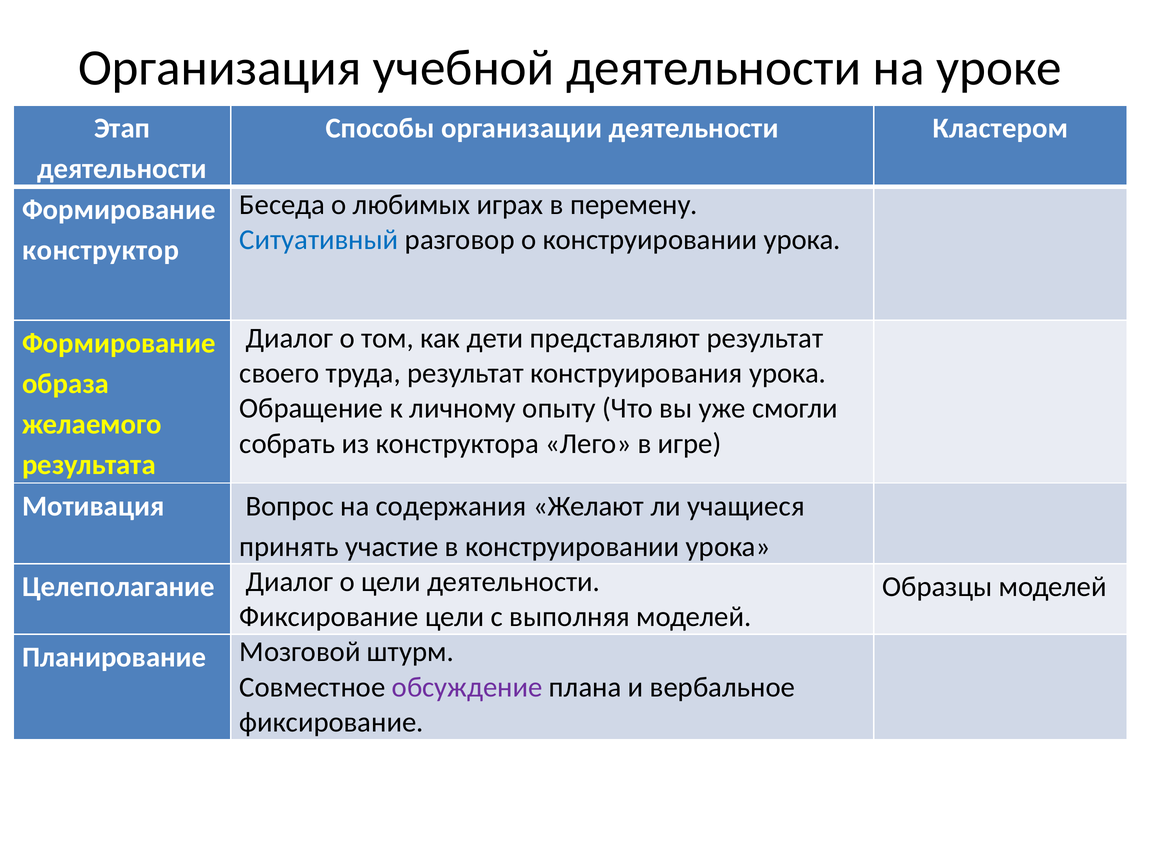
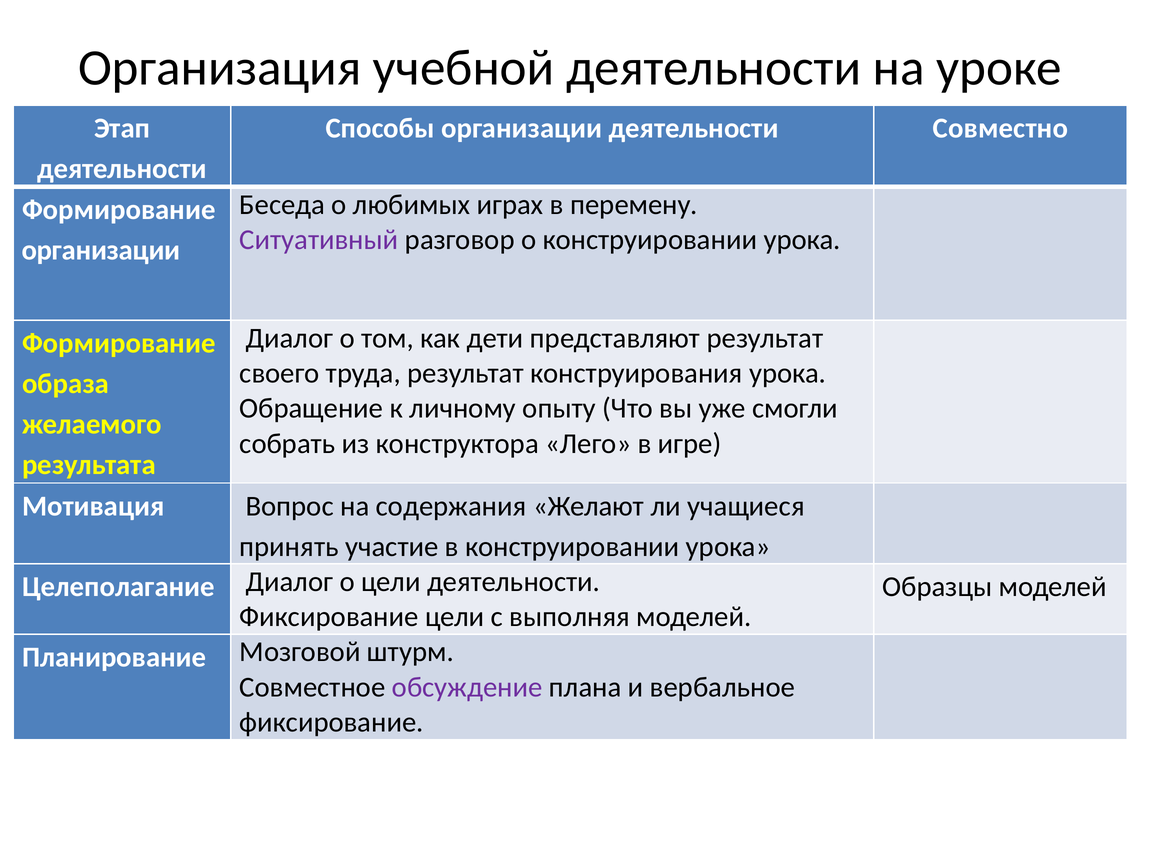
Кластером: Кластером -> Совместно (1001, 128)
Ситуативный colour: blue -> purple (319, 240)
конструктор: конструктор -> организации (101, 250)
